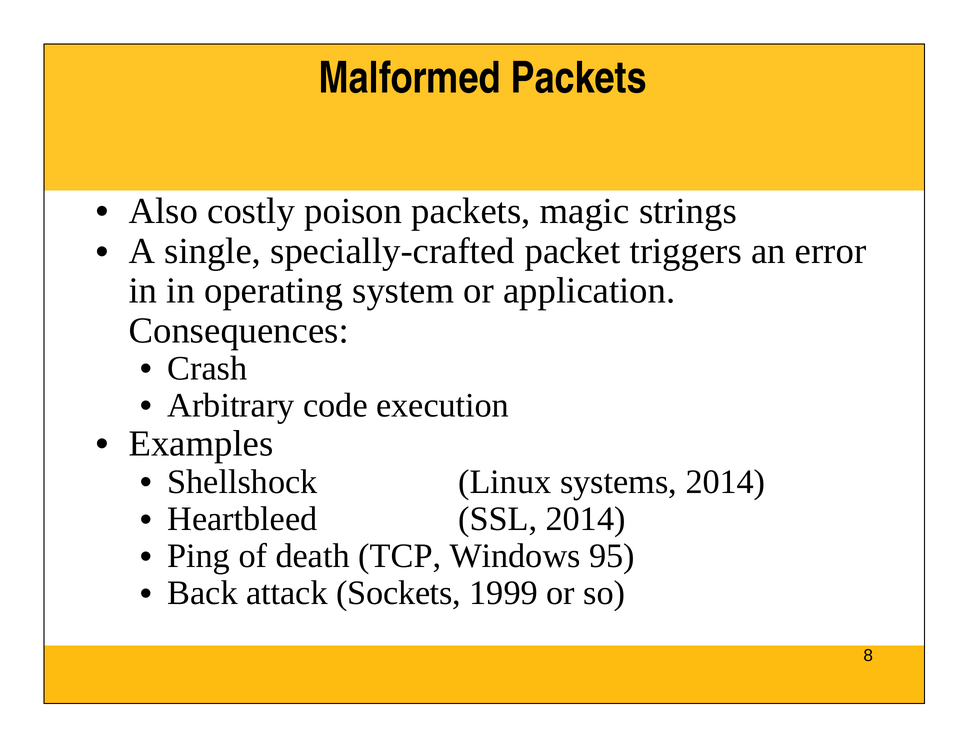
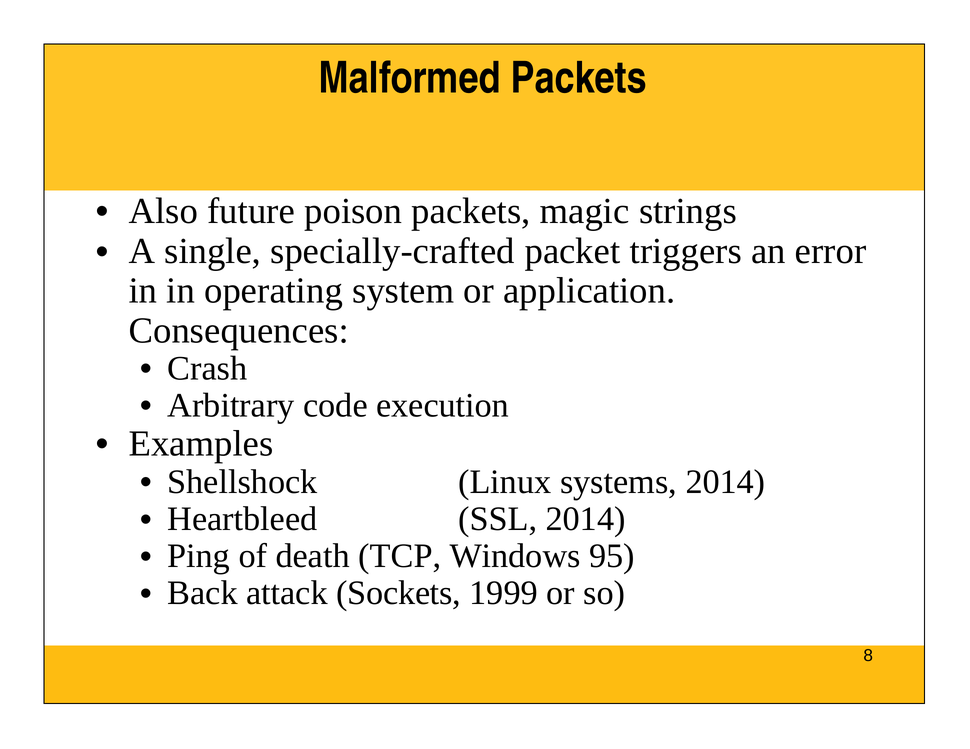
costly: costly -> future (251, 211)
